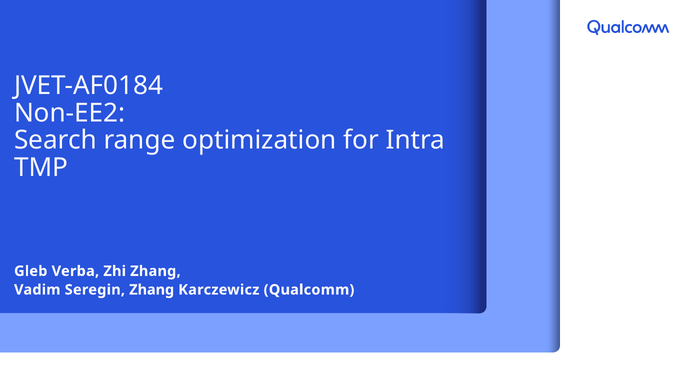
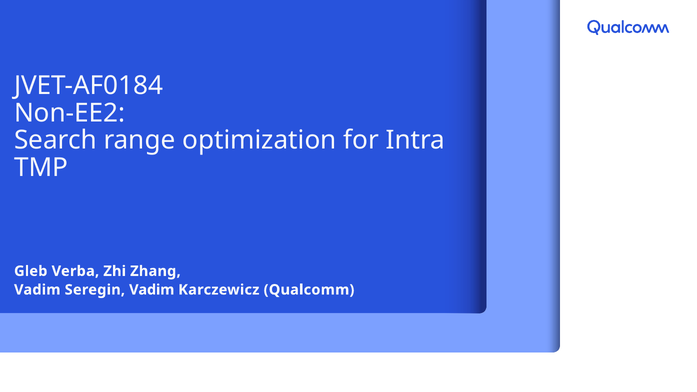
Seregin Zhang: Zhang -> Vadim (152, 290)
